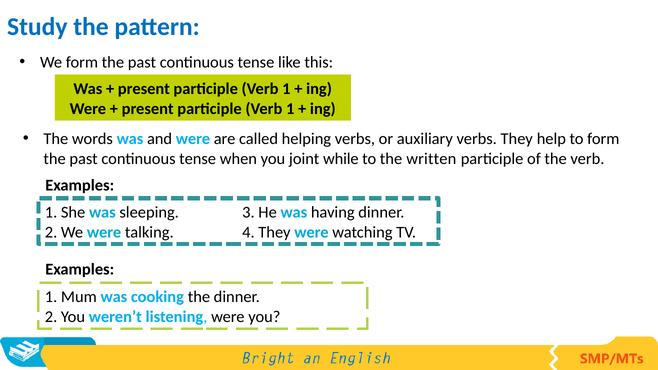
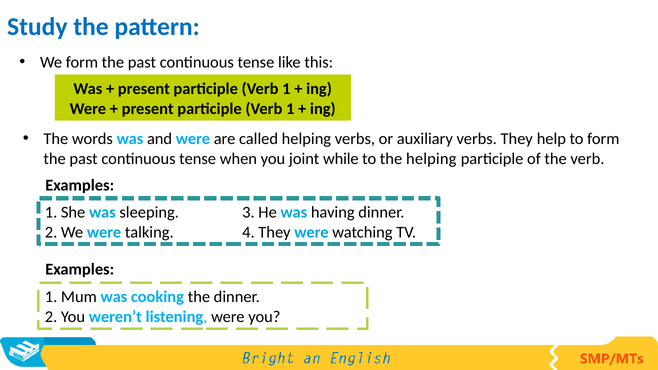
the written: written -> helping (431, 159)
